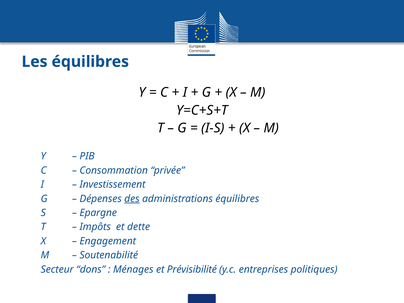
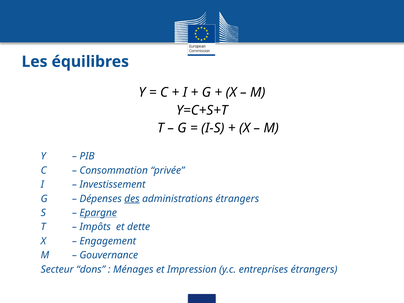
administrations équilibres: équilibres -> étrangers (237, 199)
Epargne underline: none -> present (98, 213)
Soutenabilité: Soutenabilité -> Gouvernance (109, 255)
Prévisibilité: Prévisibilité -> Impression (192, 269)
entreprises politiques: politiques -> étrangers (314, 269)
